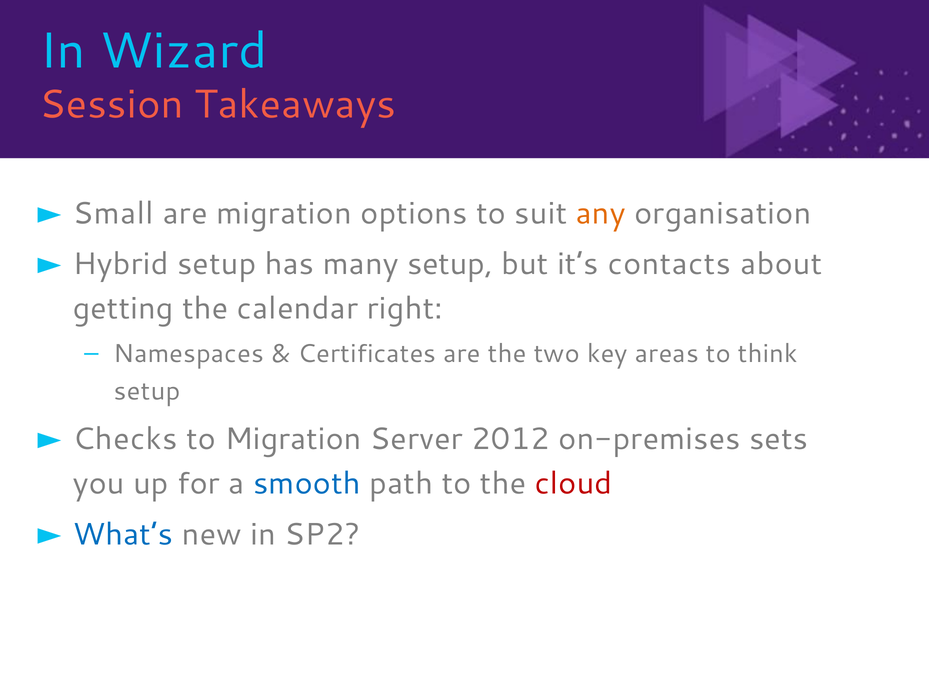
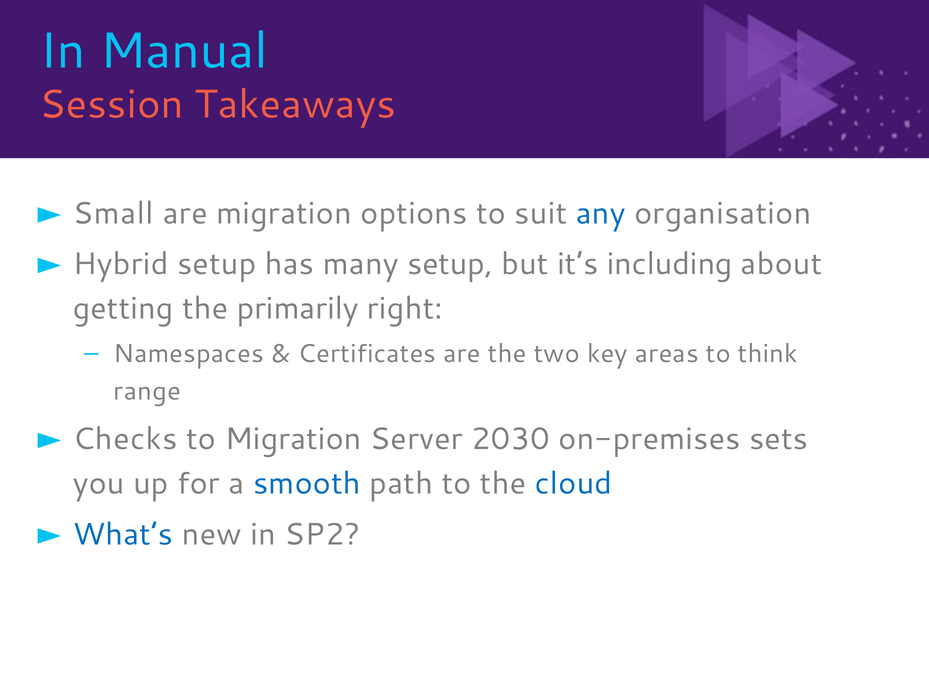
Wizard: Wizard -> Manual (184, 51)
any colour: orange -> blue (601, 213)
contacts: contacts -> including (670, 264)
calendar: calendar -> primarily (298, 309)
setup: setup -> range (147, 391)
2012: 2012 -> 2030 (511, 439)
cloud colour: red -> blue (574, 483)
